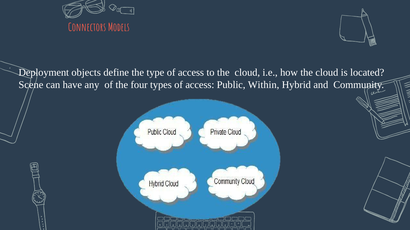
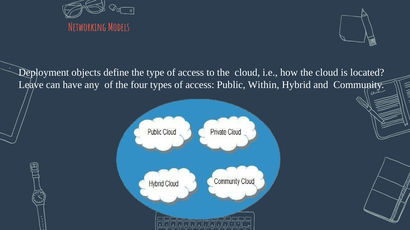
Connectors: Connectors -> Networking (87, 27)
Scene: Scene -> Leave (31, 85)
